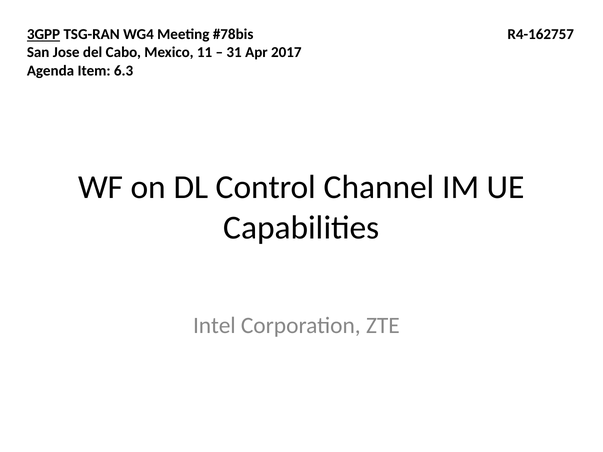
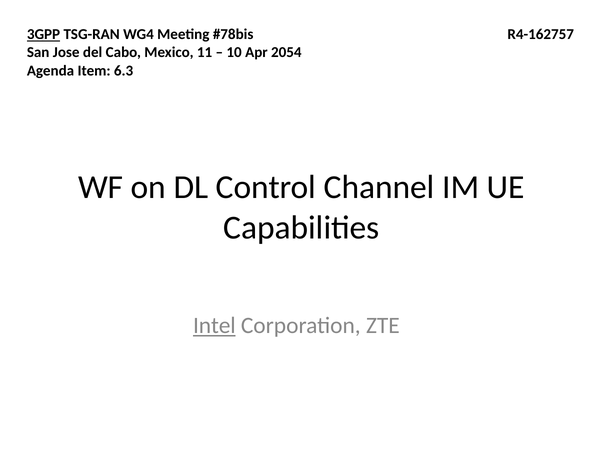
31: 31 -> 10 (234, 53)
2017: 2017 -> 2054 (286, 53)
Intel underline: none -> present (214, 326)
